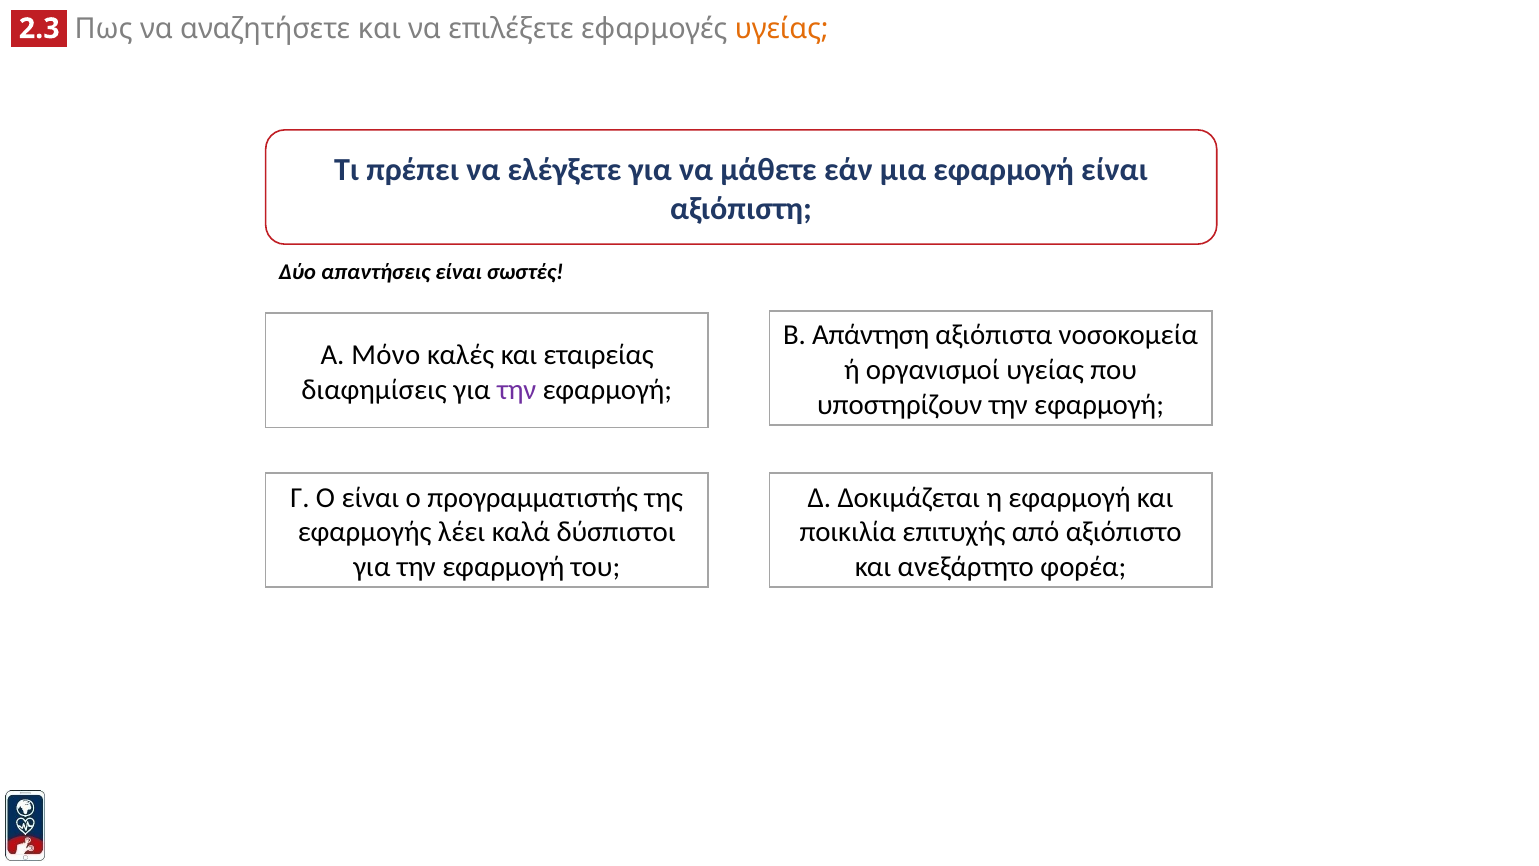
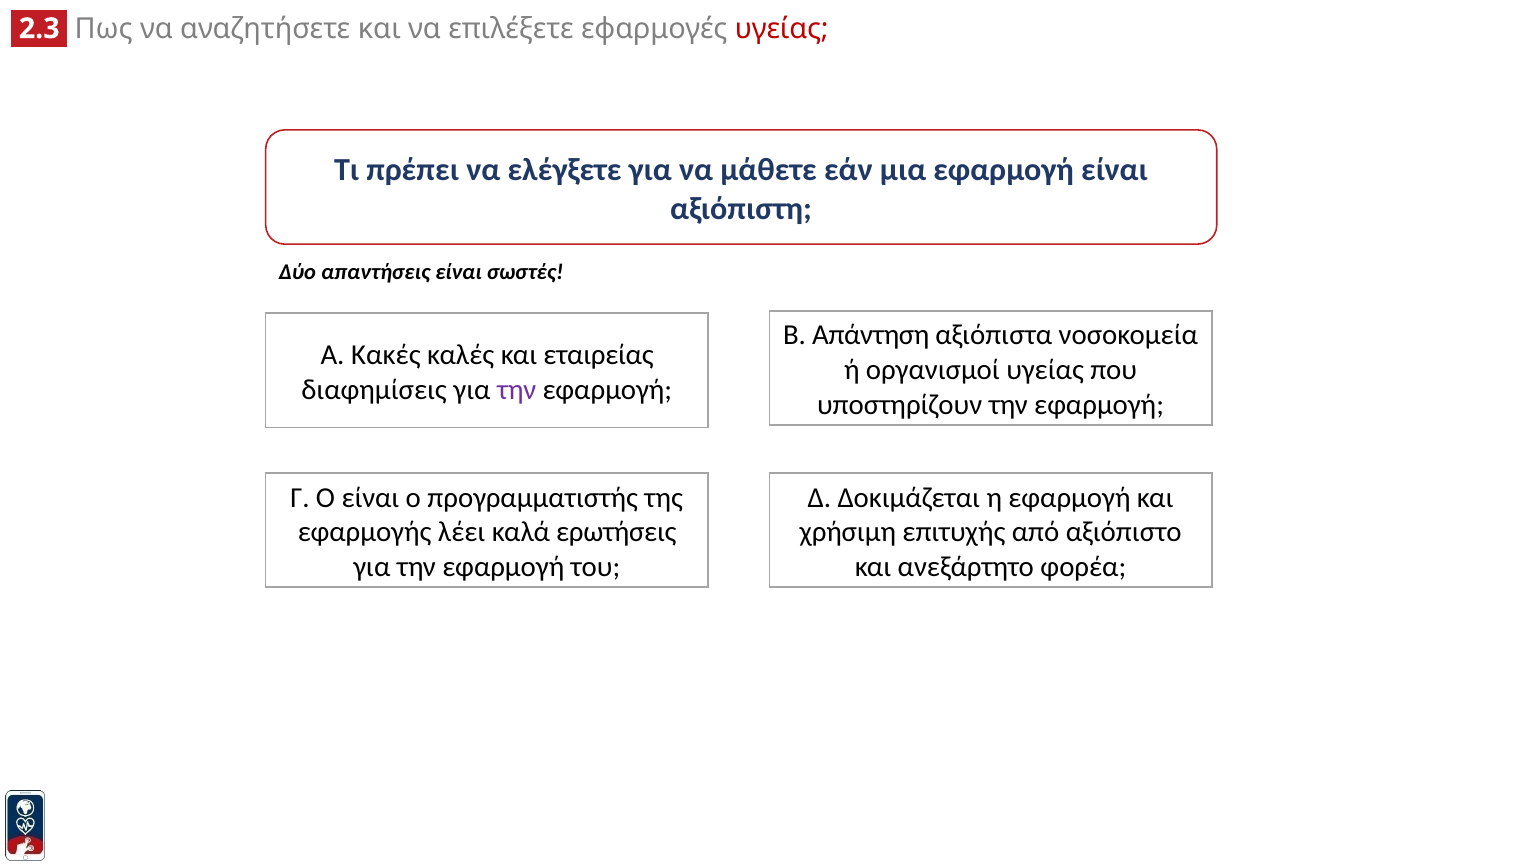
υγείας colour: orange -> red (782, 29)
Μόνο: Μόνο -> Κακές (386, 355)
δύσπιστοι: δύσπιστοι -> ερωτήσεις (616, 532)
ποικιλία: ποικιλία -> χρήσιμη (848, 532)
